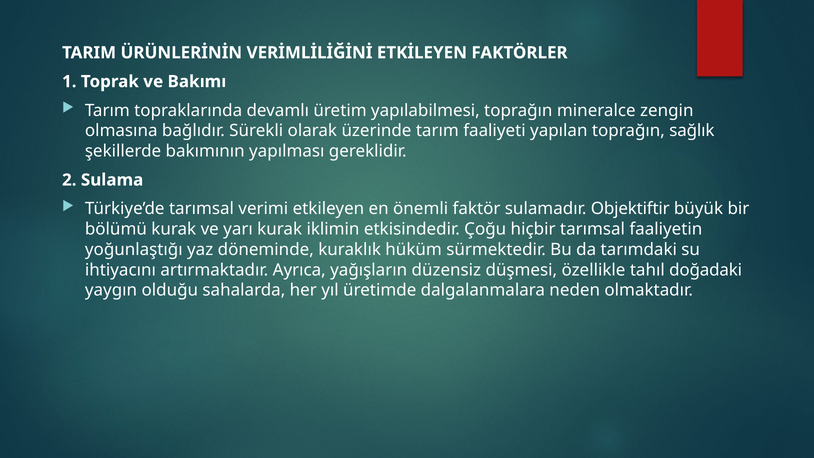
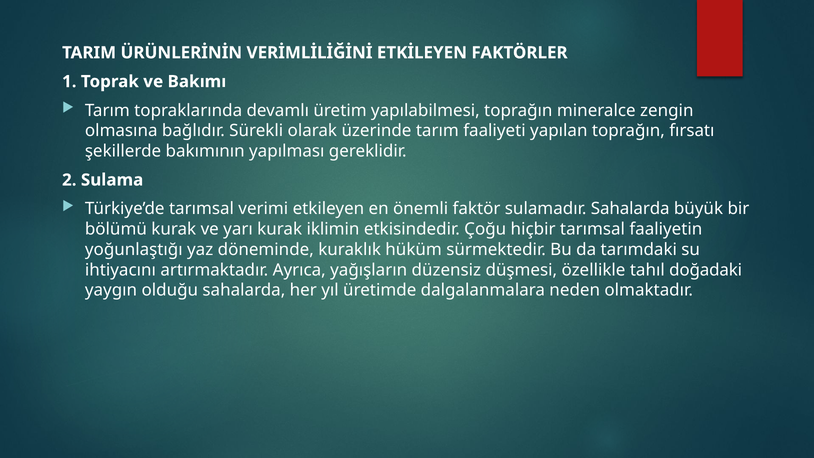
sağlık: sağlık -> fırsatı (692, 131)
sulamadır Objektiftir: Objektiftir -> Sahalarda (630, 209)
